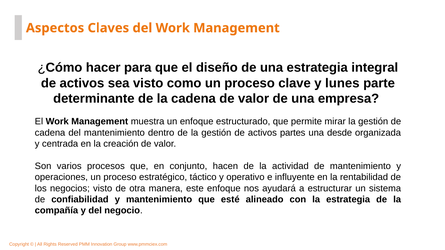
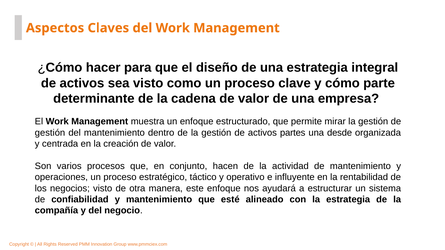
lunes: lunes -> cómo (342, 83)
cadena: cadena -> gestión (50, 133)
